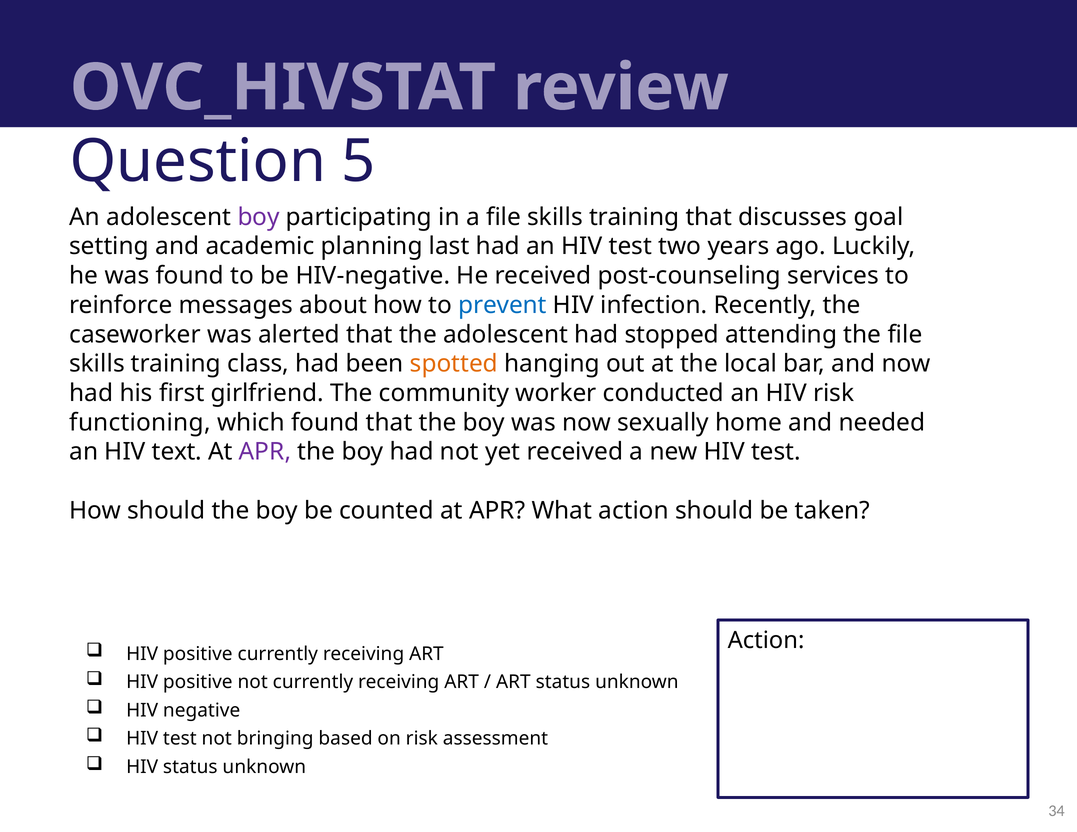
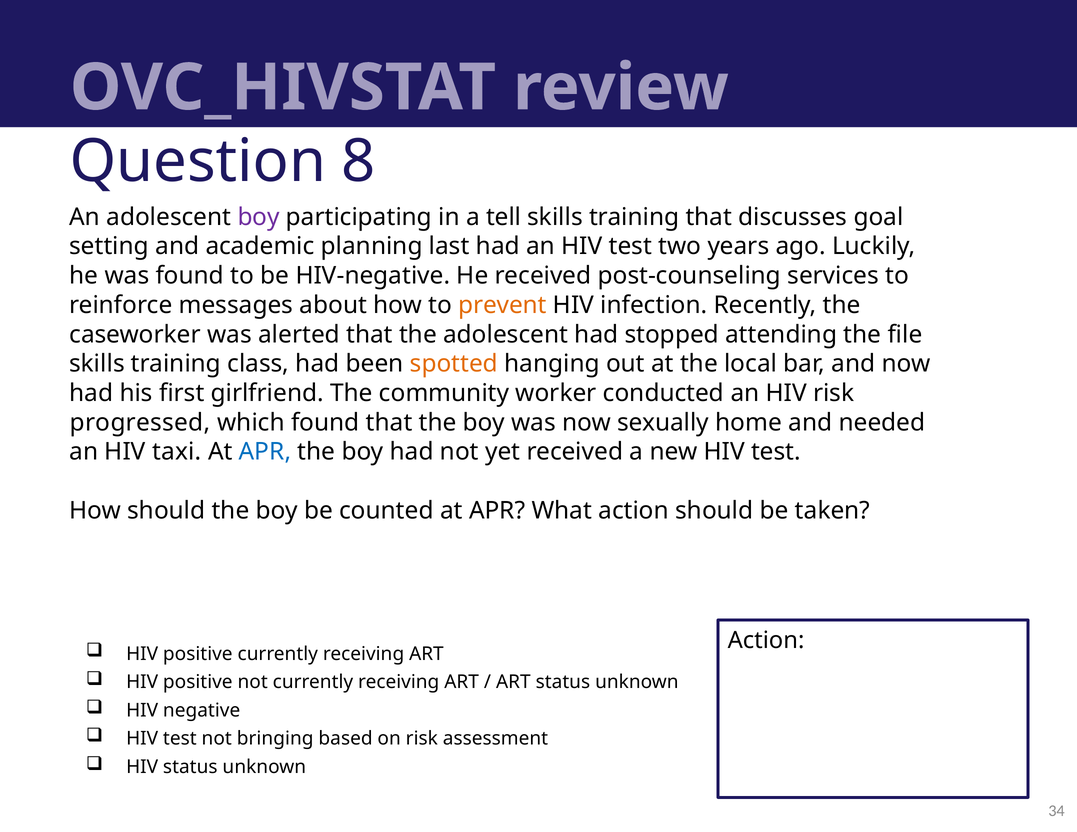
5: 5 -> 8 (359, 162)
a file: file -> tell (504, 217)
prevent colour: blue -> orange (502, 305)
functioning: functioning -> progressed (140, 423)
text: text -> taxi (177, 452)
APR colour: purple -> blue (265, 452)
